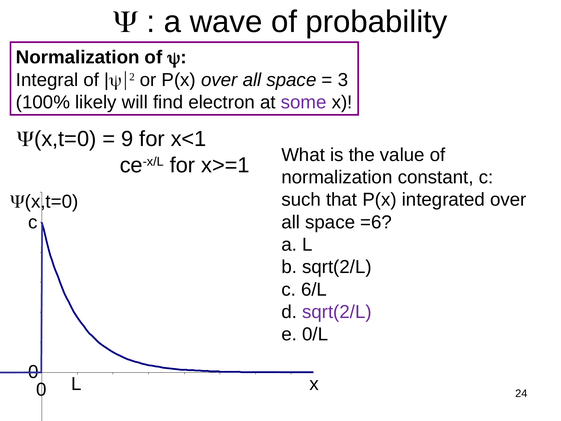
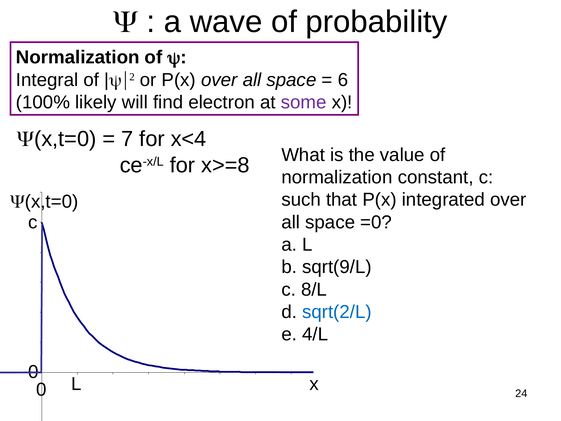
3: 3 -> 6 (343, 80)
9: 9 -> 7 (127, 139)
x<1: x<1 -> x<4 (189, 139)
x>=1: x>=1 -> x>=8 (225, 165)
=6: =6 -> =0 (376, 222)
b sqrt(2/L: sqrt(2/L -> sqrt(9/L (337, 267)
6/L: 6/L -> 8/L (314, 289)
sqrt(2/L colour: purple -> blue (337, 312)
0/L: 0/L -> 4/L (315, 334)
